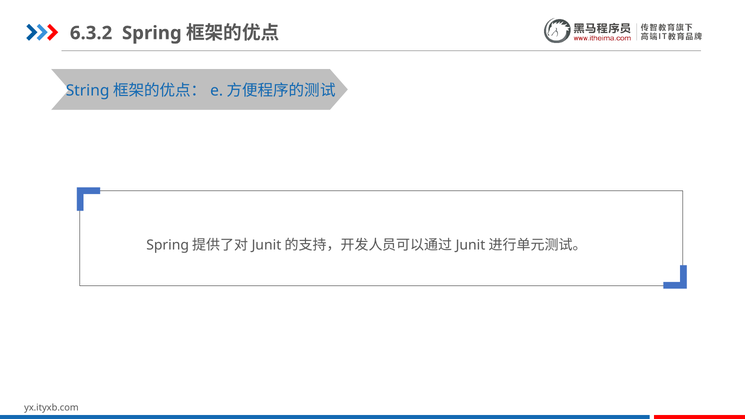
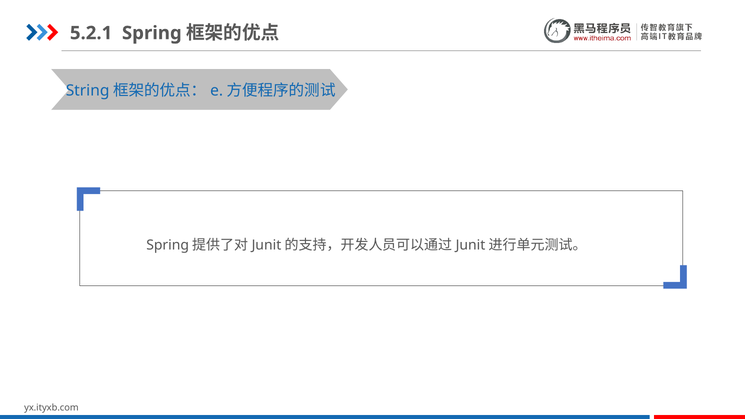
6.3.2: 6.3.2 -> 5.2.1 (91, 33)
